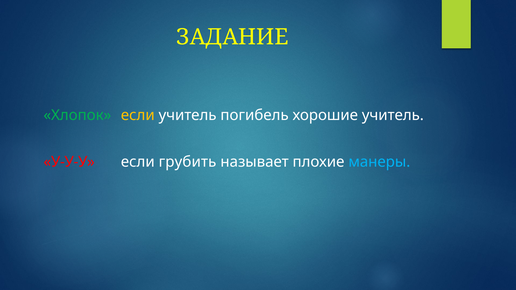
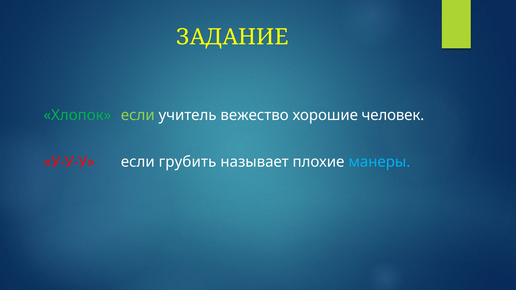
если colour: yellow -> light green (138, 115)
погибель: погибель -> вежество (255, 115)
хорошие учитель: учитель -> человек (393, 115)
